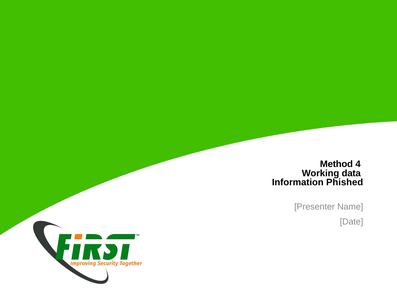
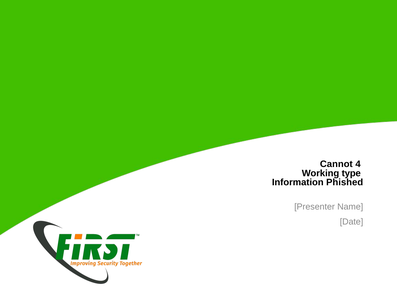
Method: Method -> Cannot (336, 165)
data: data -> type (351, 174)
